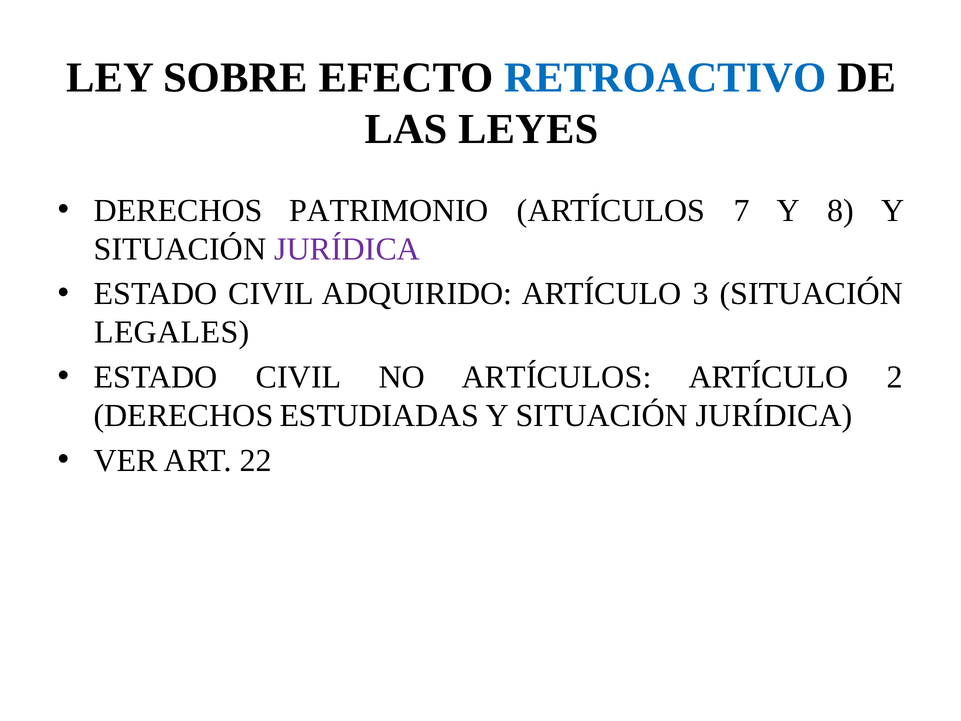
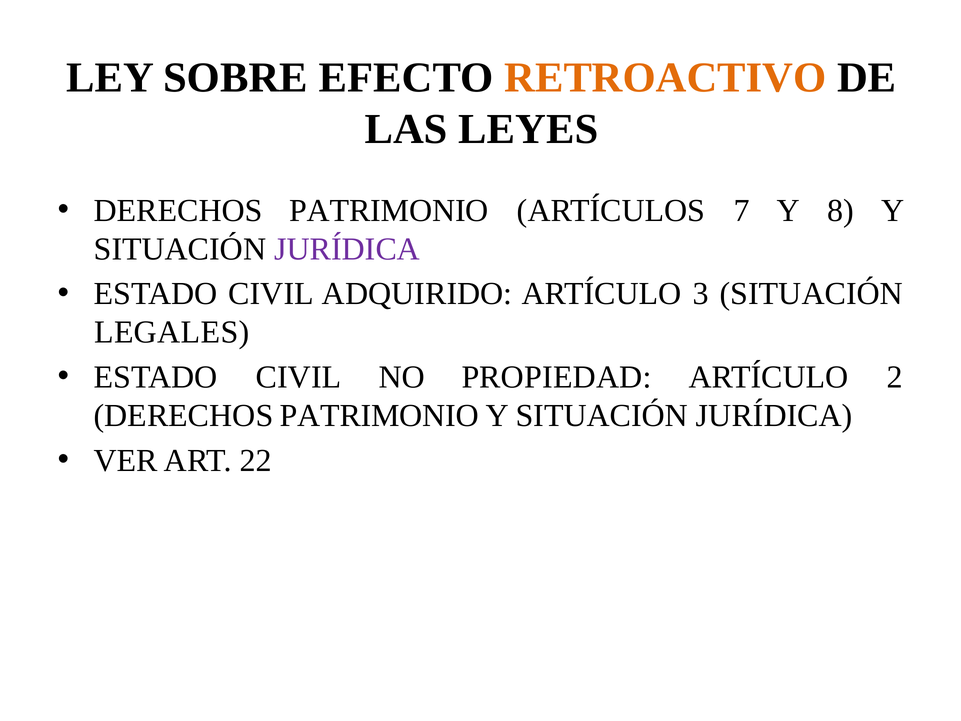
RETROACTIVO colour: blue -> orange (665, 78)
NO ARTÍCULOS: ARTÍCULOS -> PROPIEDAD (557, 377)
ESTUDIADAS: ESTUDIADAS -> PATRIMONIO (379, 415)
